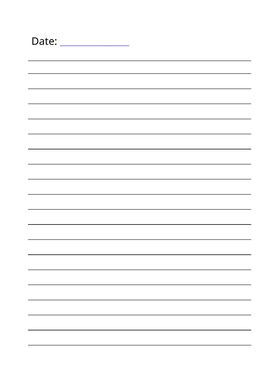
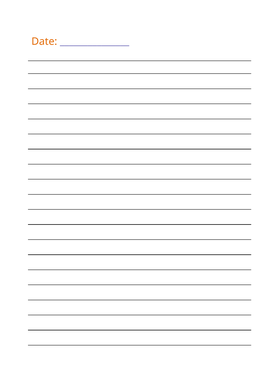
Date colour: black -> orange (44, 42)
